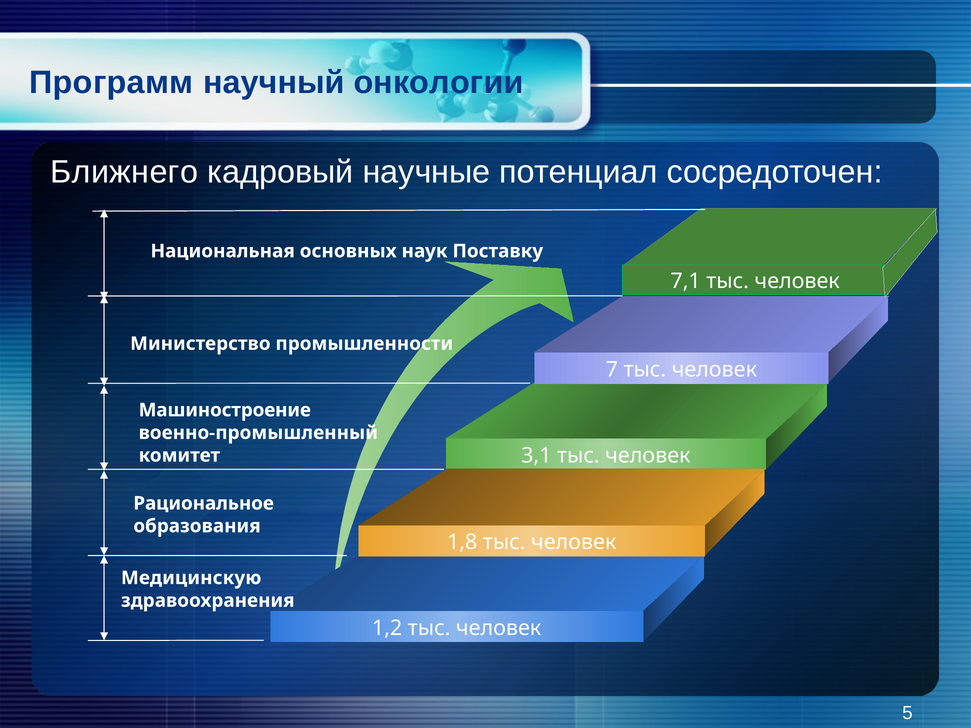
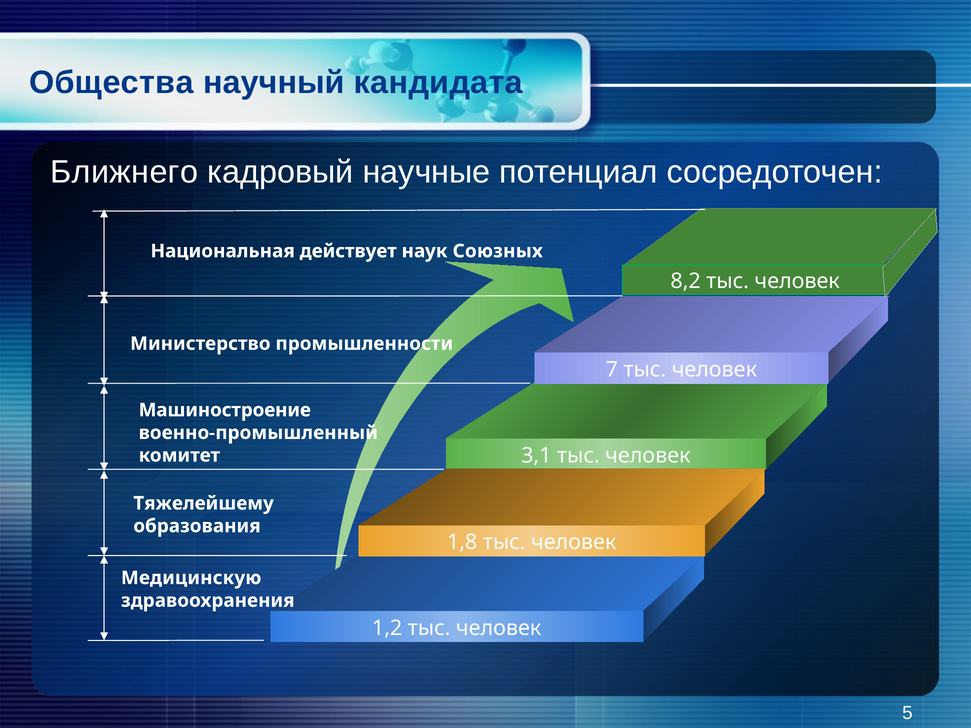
Программ: Программ -> Общества (111, 83)
онкологии: онкологии -> кандидата (438, 83)
основных: основных -> действует (348, 251)
Поставку: Поставку -> Союзных (498, 251)
7,1: 7,1 -> 8,2 (686, 281)
Рациональное: Рациональное -> Тяжелейшему (204, 504)
